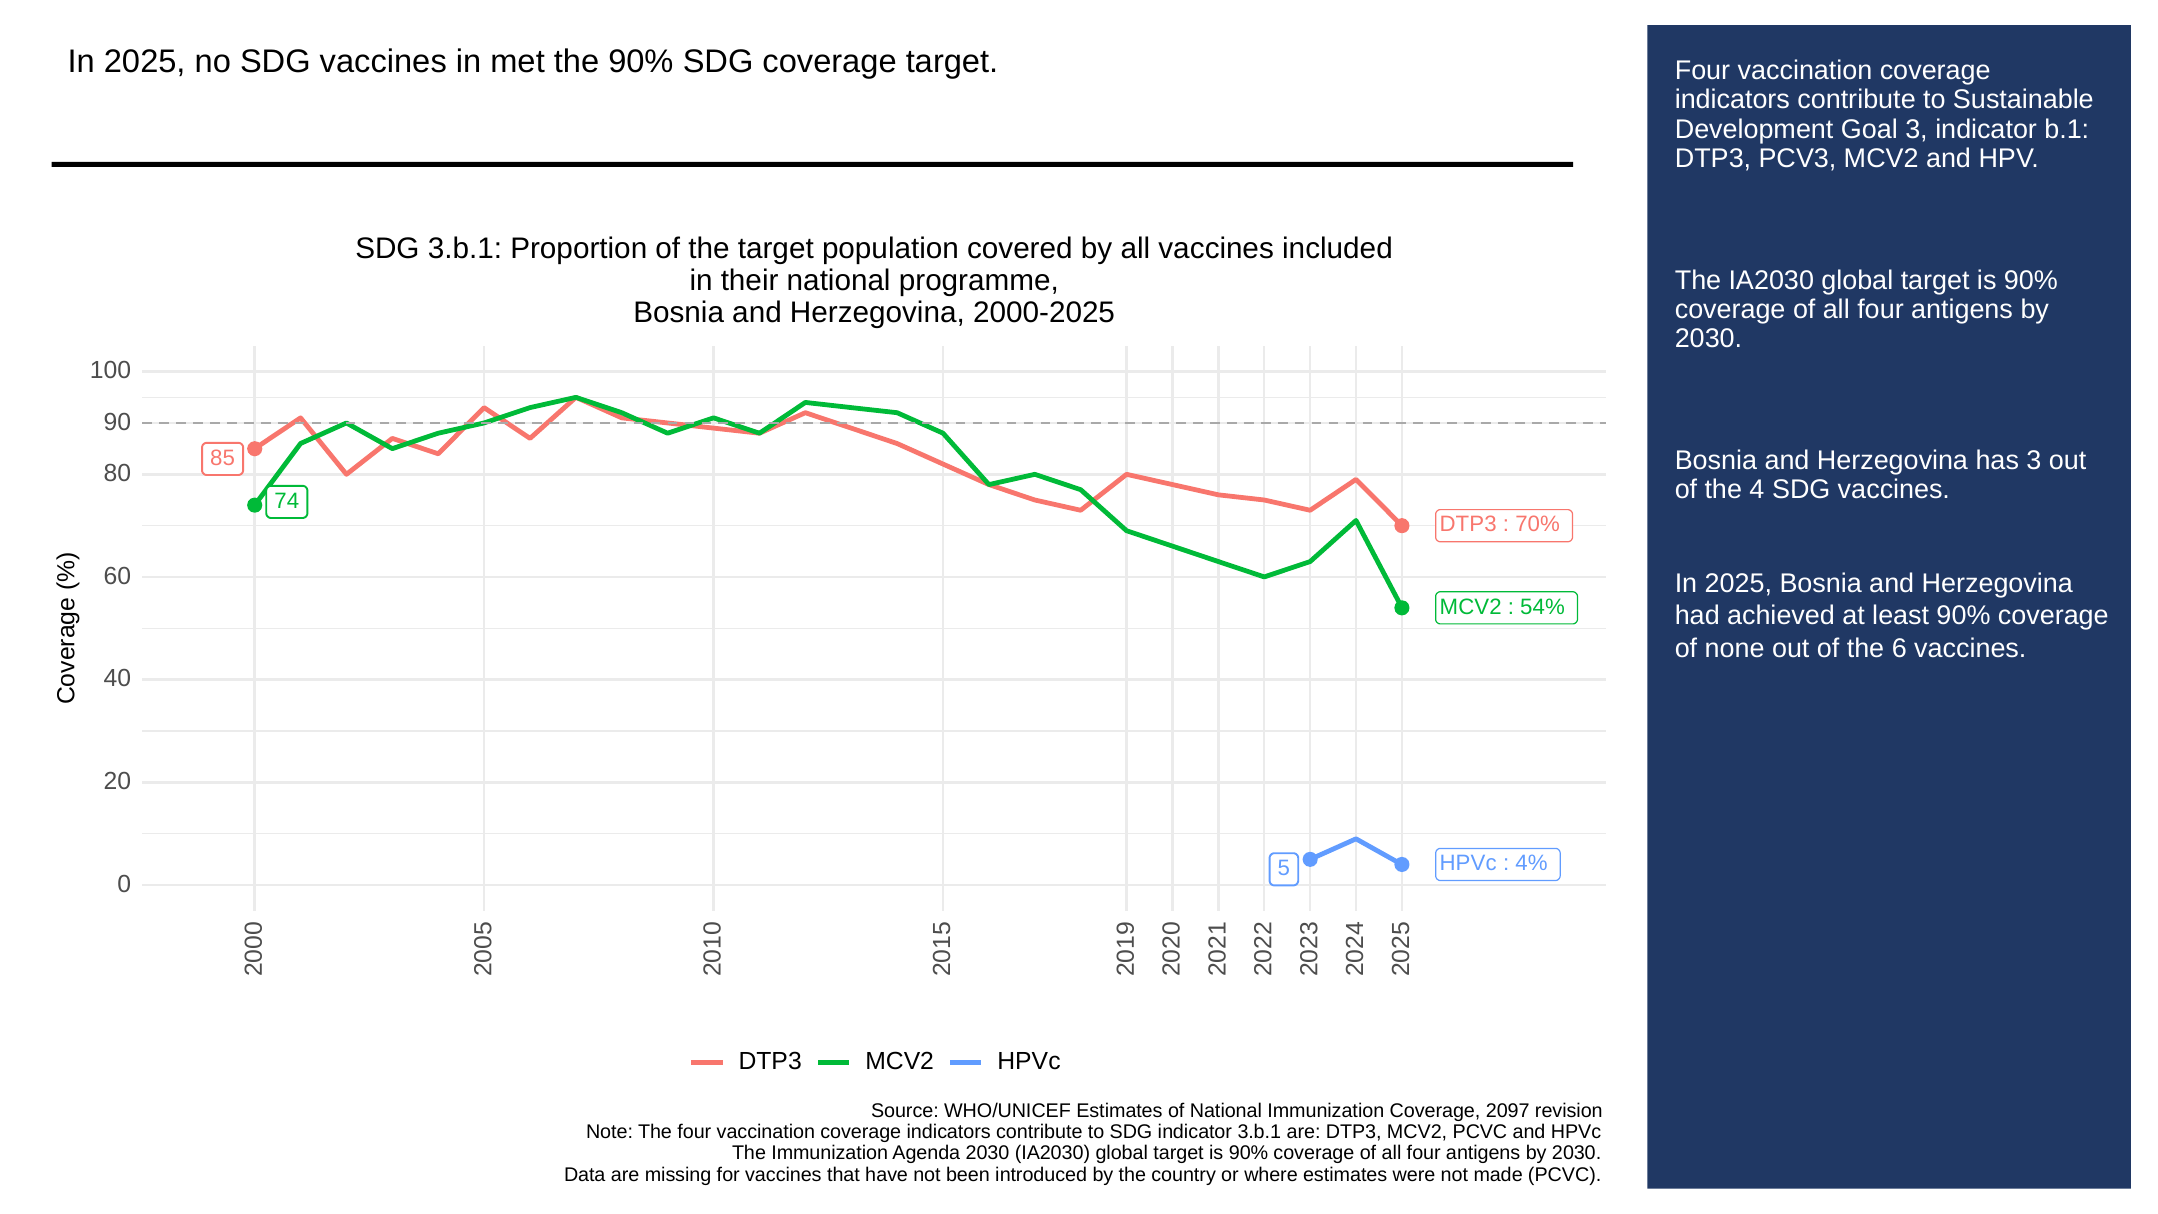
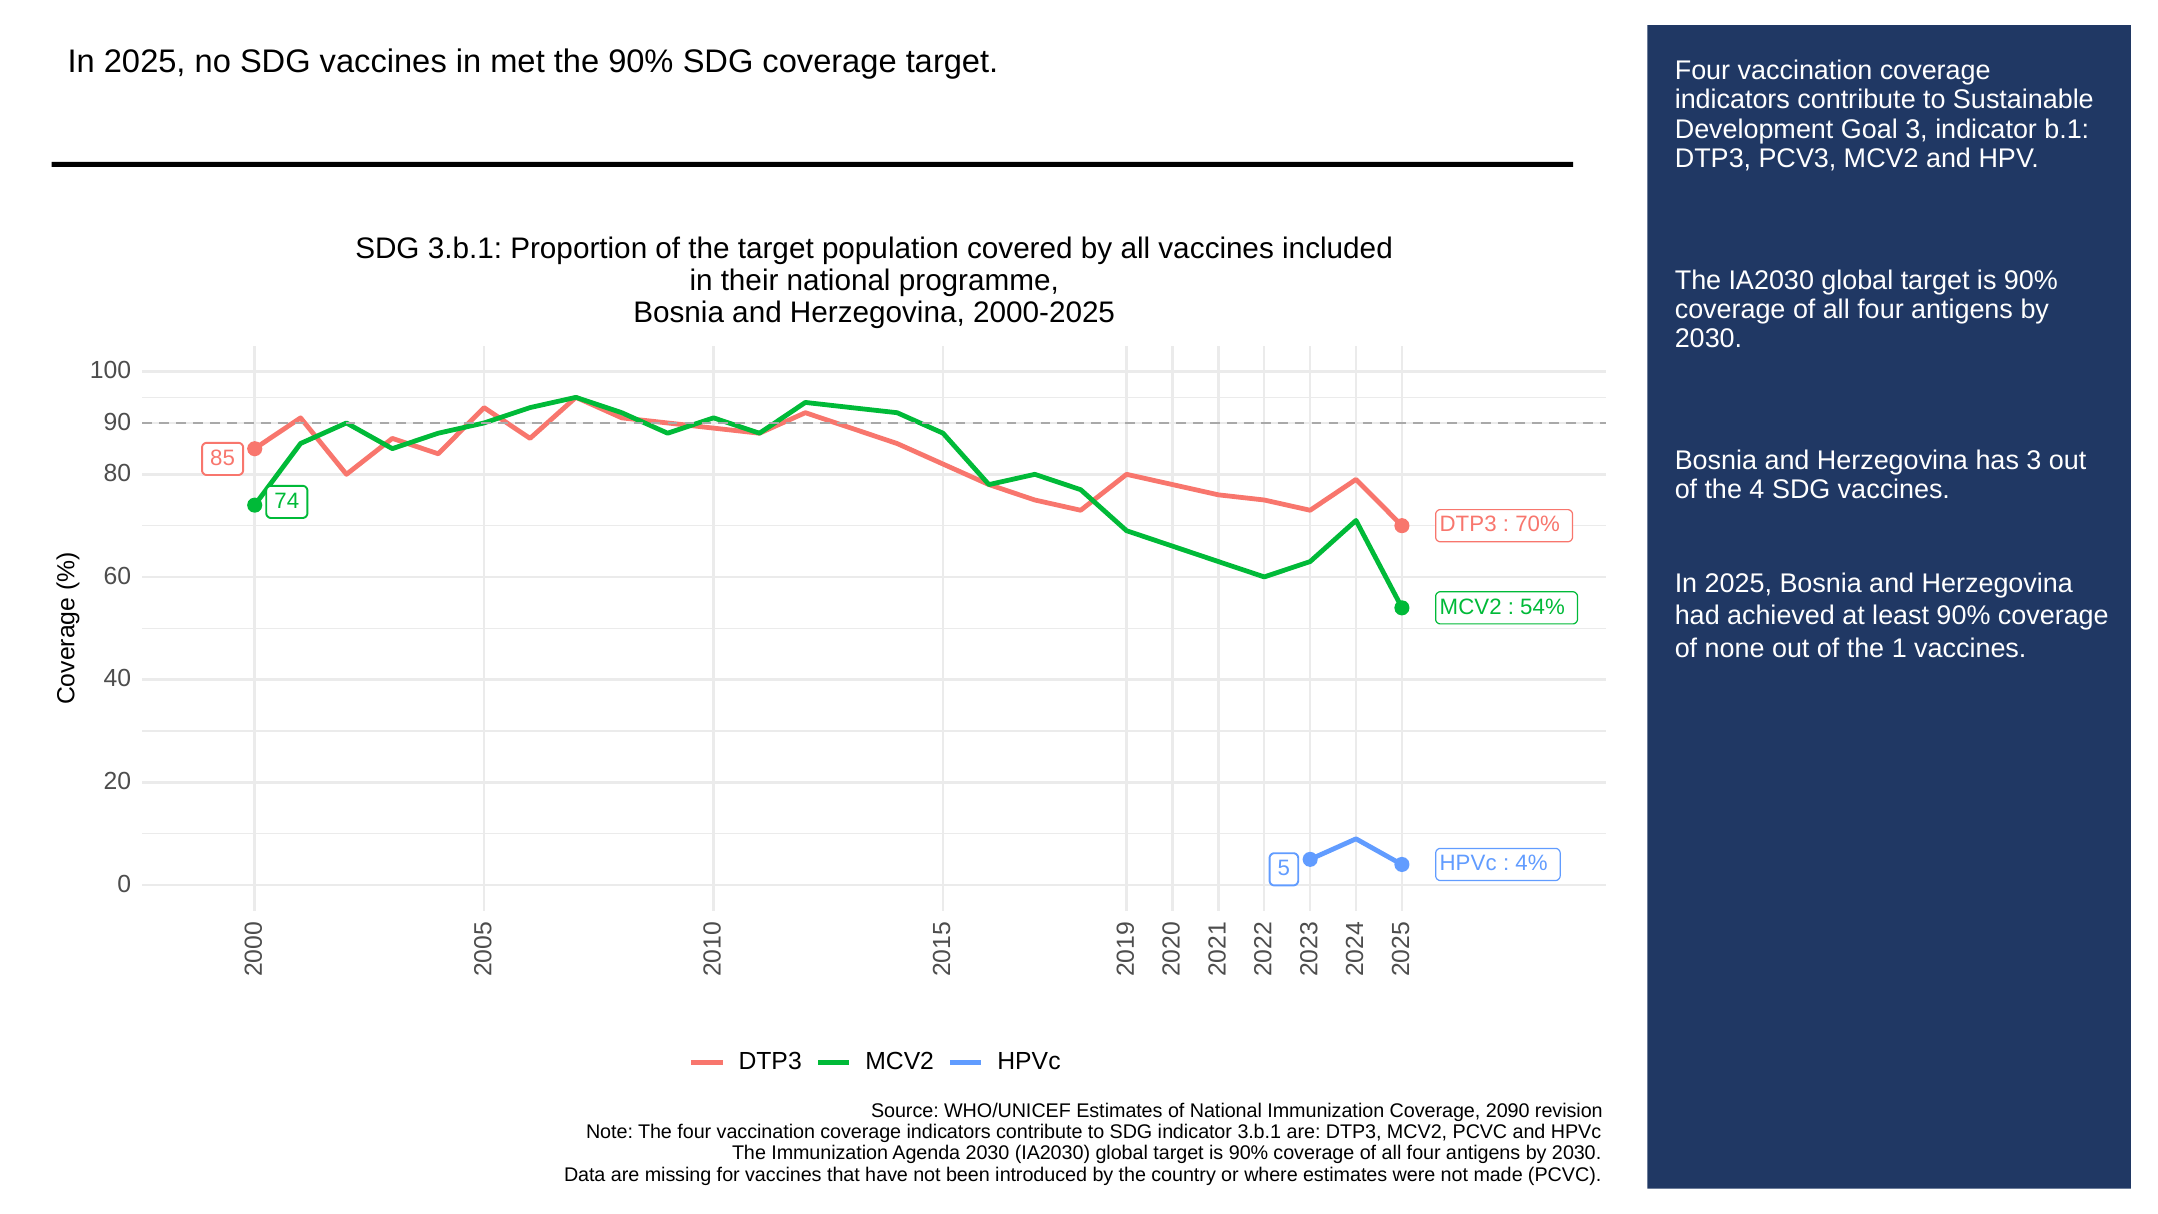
the 6: 6 -> 1 (1899, 648)
2097: 2097 -> 2090 (1508, 1110)
